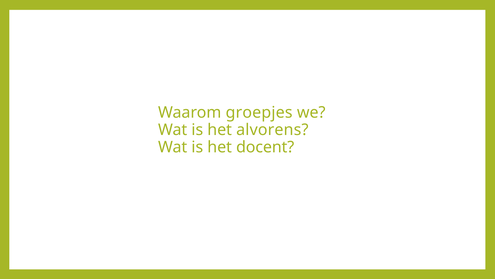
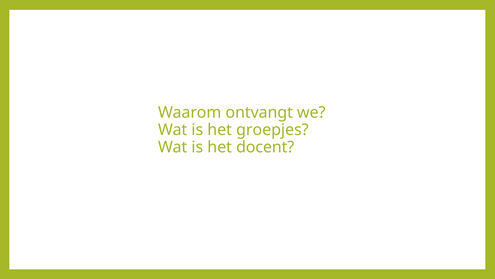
groepjes: groepjes -> ontvangt (259, 112)
alvorens: alvorens -> groepjes (272, 130)
